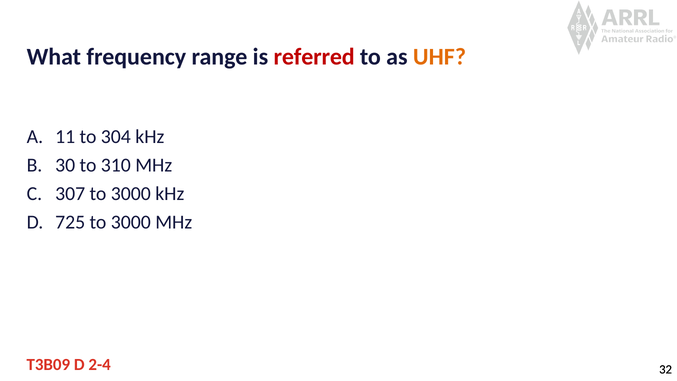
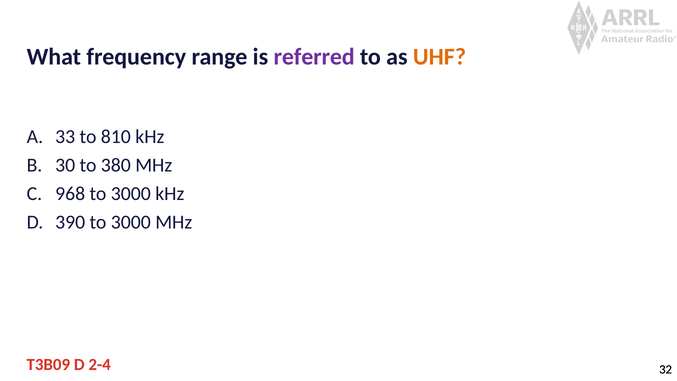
referred colour: red -> purple (314, 57)
11: 11 -> 33 (65, 137)
304: 304 -> 810 (116, 137)
310: 310 -> 380 (116, 165)
307: 307 -> 968 (70, 194)
725: 725 -> 390 (70, 222)
